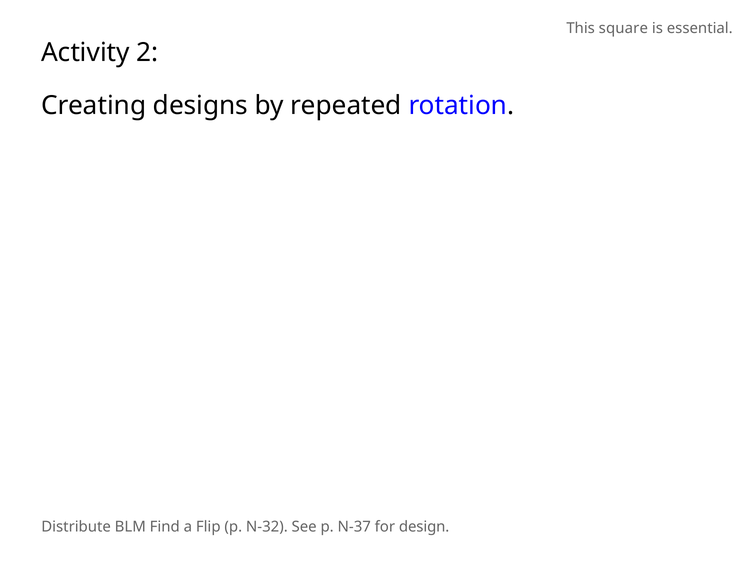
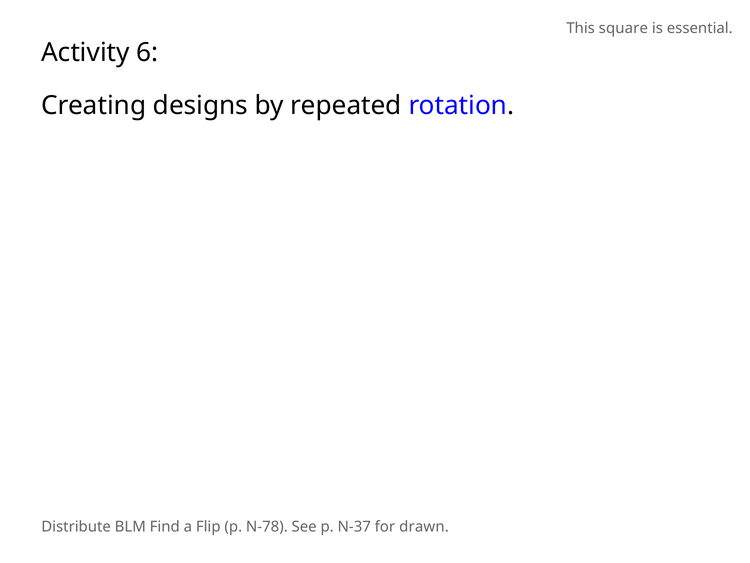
2: 2 -> 6 (147, 53)
N-32: N-32 -> N-78 (267, 526)
design: design -> drawn (424, 526)
